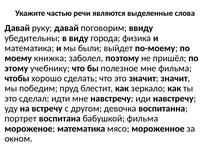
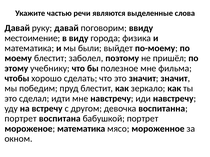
убедительны: убедительны -> местоимение (32, 38)
моему книжка: книжка -> блестит (50, 58)
бабушкой фильма: фильма -> портрет (143, 119)
